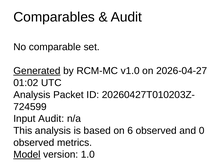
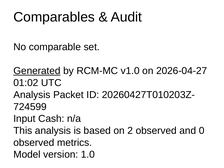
Input Audit: Audit -> Cash (51, 119)
6: 6 -> 2 (130, 131)
Model underline: present -> none (27, 155)
